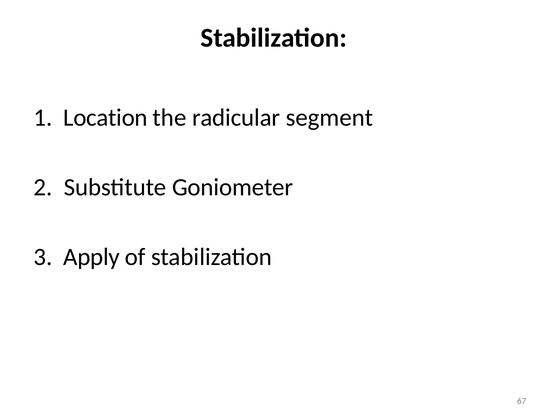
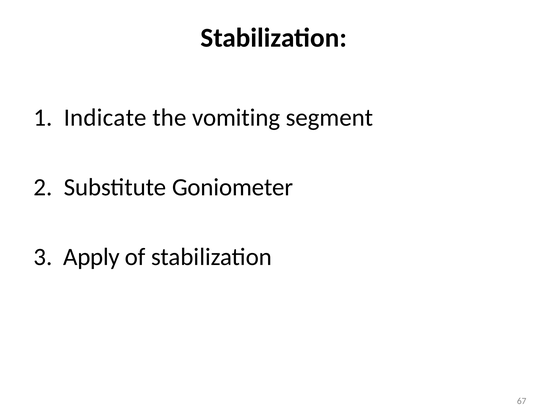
Location: Location -> Indicate (105, 117)
radicular: radicular -> vomiting (236, 117)
